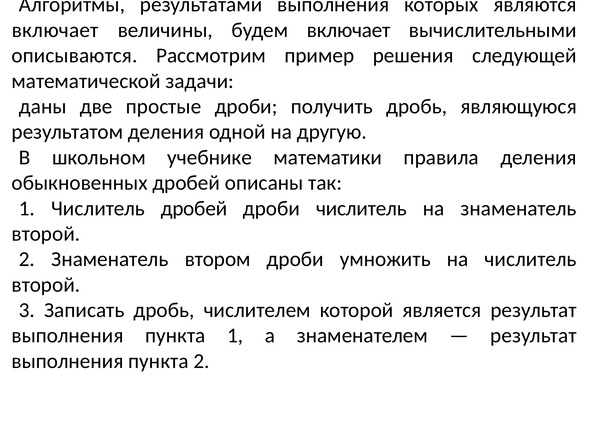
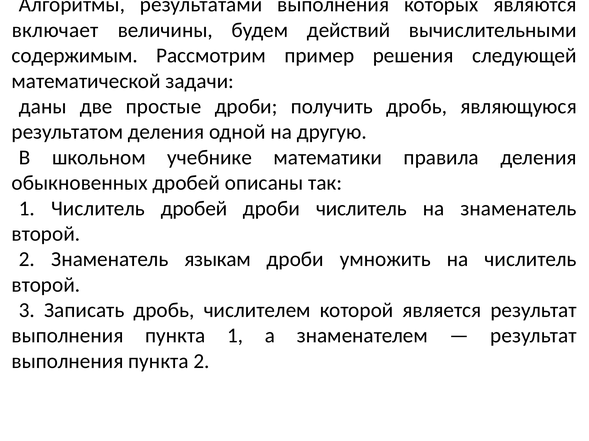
будем включает: включает -> действий (349, 30)
описываются: описываются -> содержимым (75, 56)
втором: втором -> языкам (218, 260)
